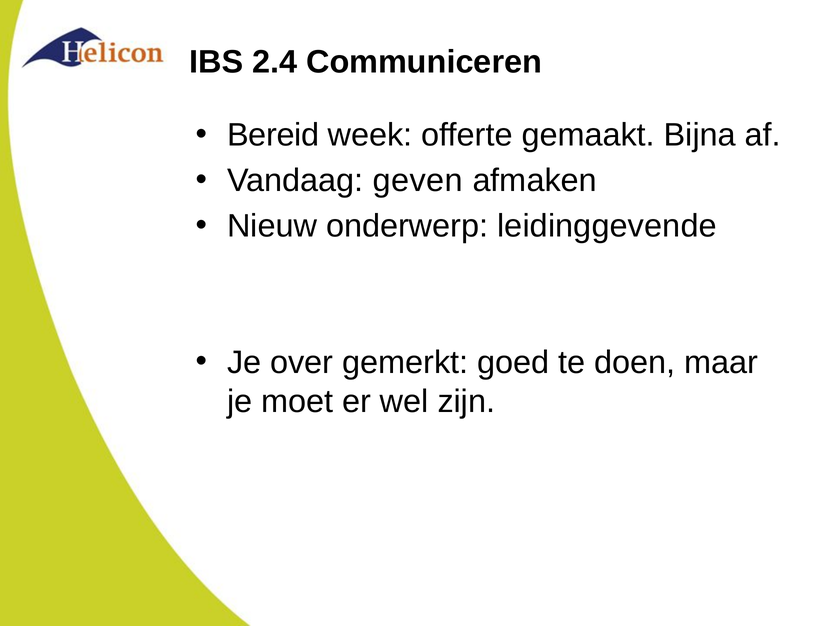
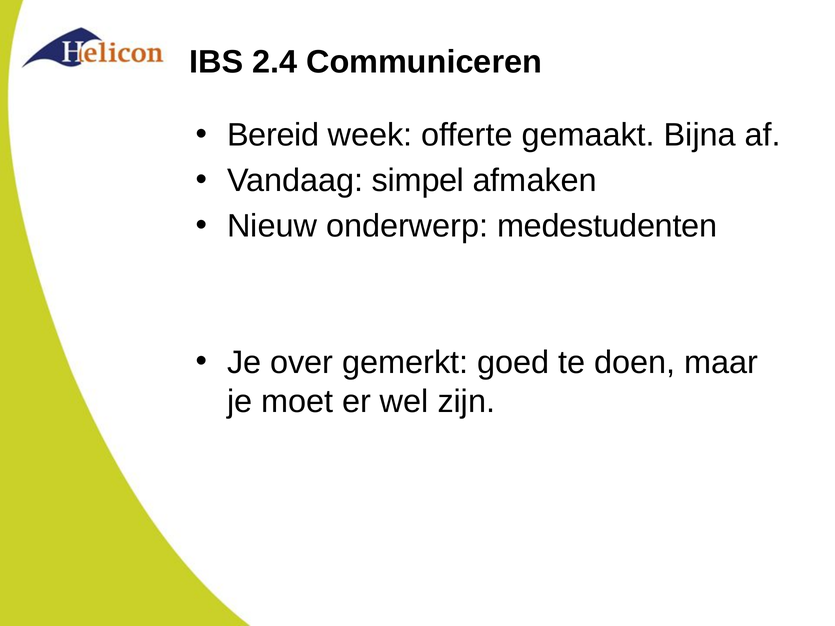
geven: geven -> simpel (418, 181)
leidinggevende: leidinggevende -> medestudenten (607, 226)
